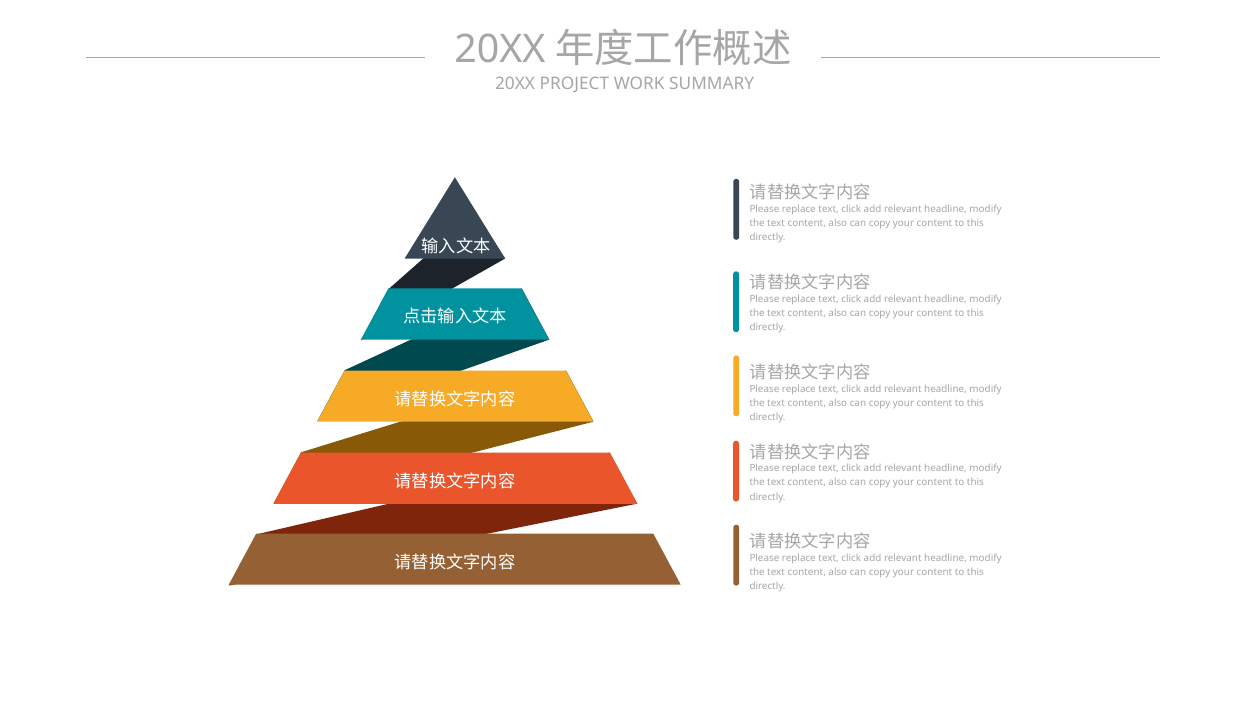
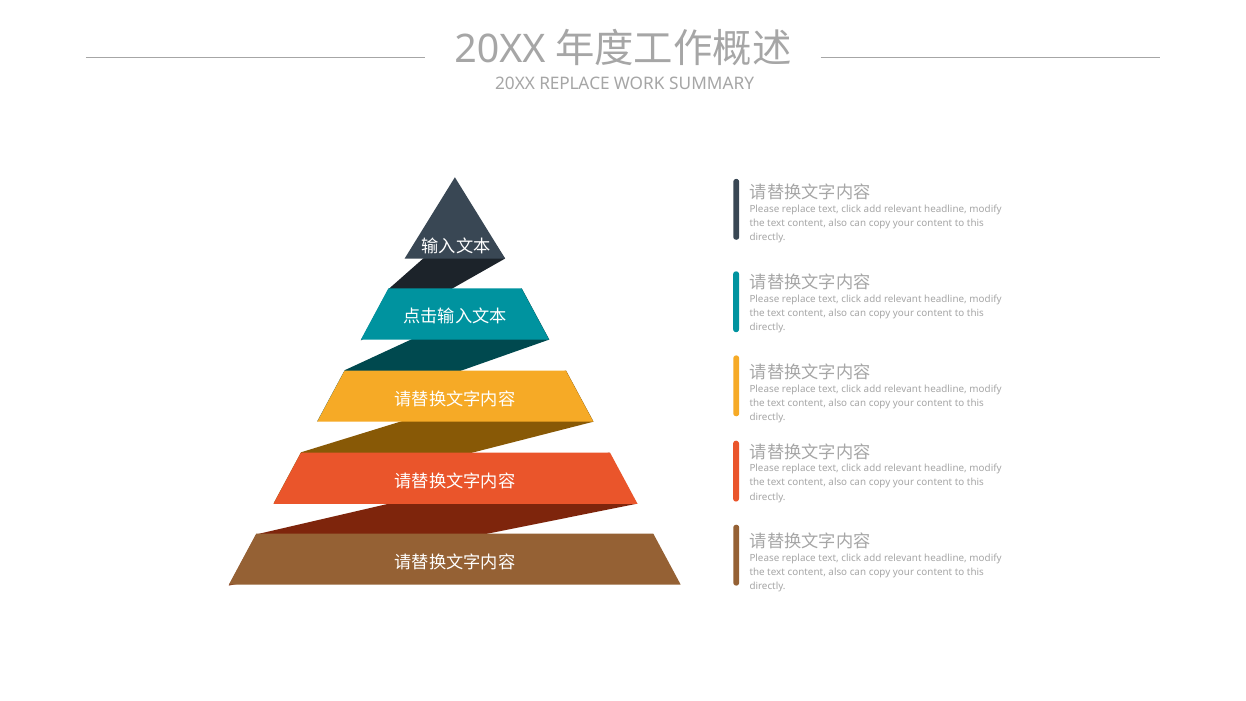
20XX PROJECT: PROJECT -> REPLACE (575, 84)
